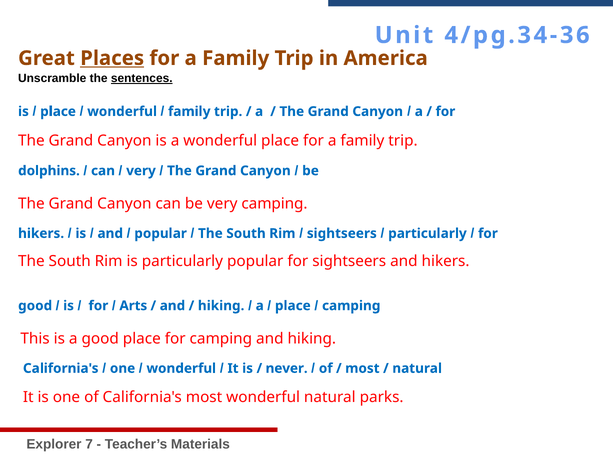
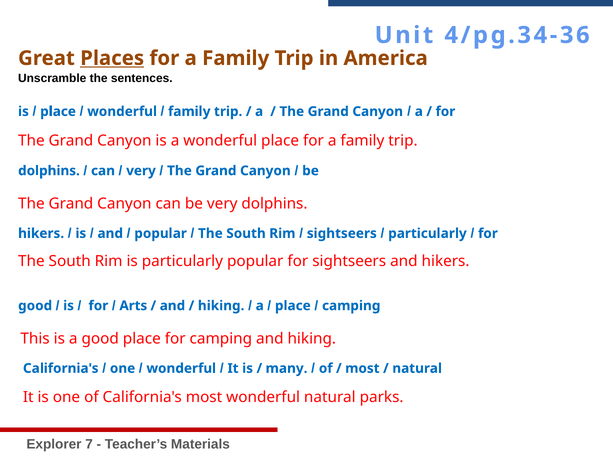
sentences underline: present -> none (142, 78)
very camping: camping -> dolphins (274, 204)
never: never -> many (287, 369)
